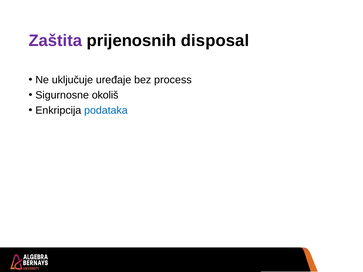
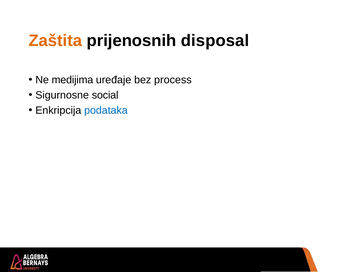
Zaštita colour: purple -> orange (55, 41)
uključuje: uključuje -> medijima (72, 80)
okoliš: okoliš -> social (105, 95)
